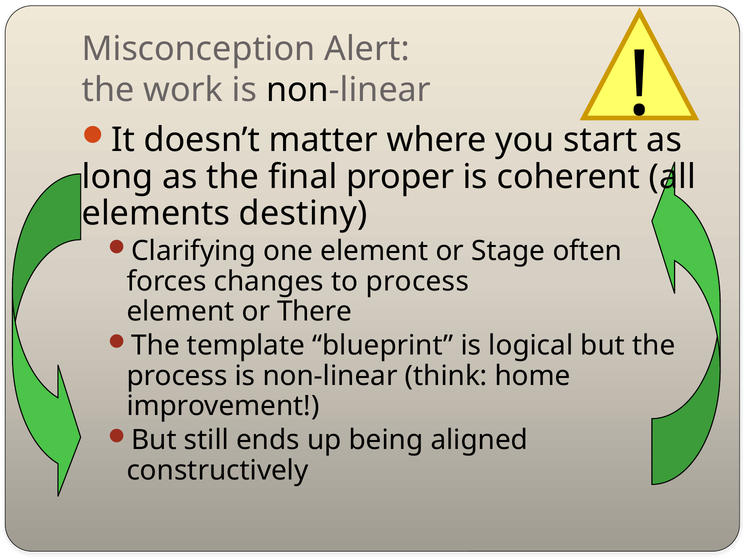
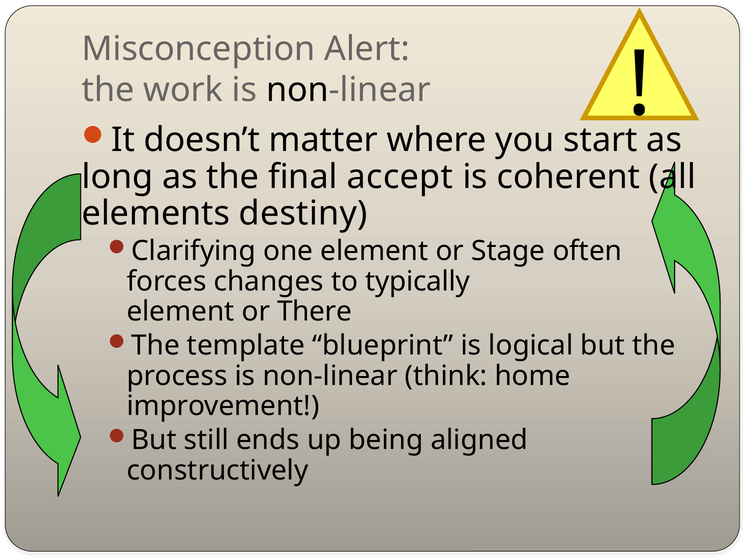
proper: proper -> accept (400, 177)
to process: process -> typically (418, 281)
